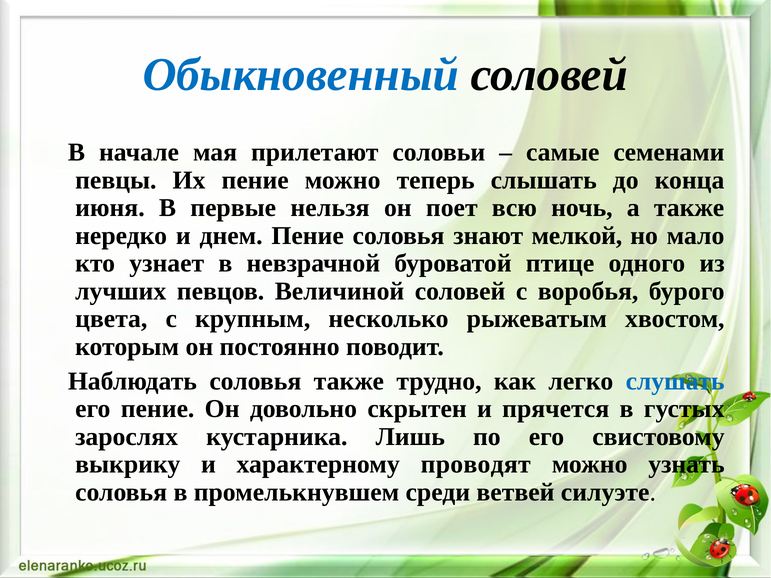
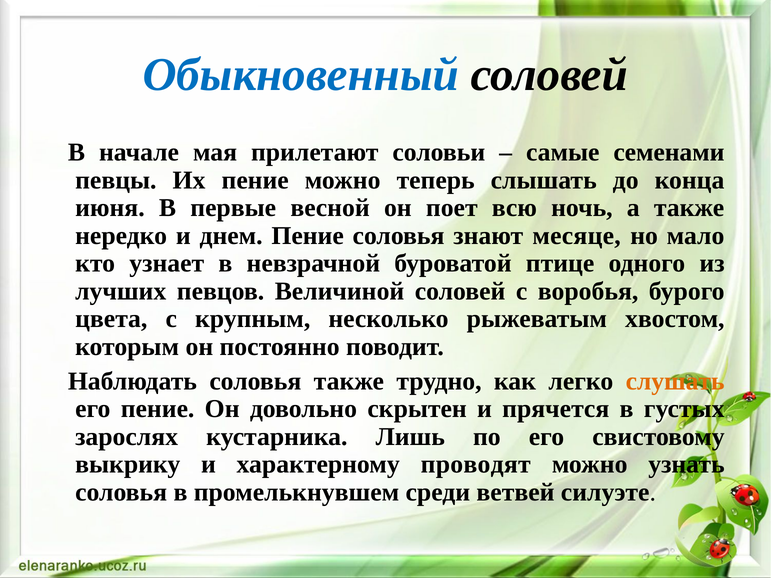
нельзя: нельзя -> весной (330, 208)
мелкой: мелкой -> месяце (577, 236)
слушать colour: blue -> orange (675, 381)
